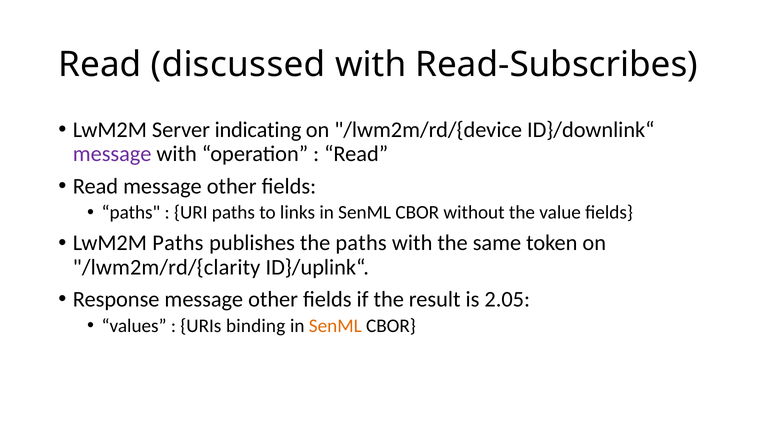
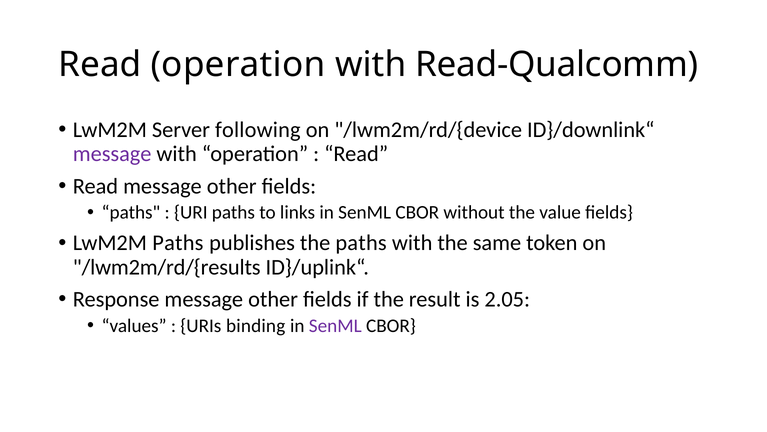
Read discussed: discussed -> operation (238, 64)
Read-Subscribes: Read-Subscribes -> Read-Qualcomm (557, 64)
indicating: indicating -> following (258, 130)
/lwm2m/rd/{clarity: /lwm2m/rd/{clarity -> /lwm2m/rd/{results (167, 267)
SenML colour: orange -> purple (335, 325)
